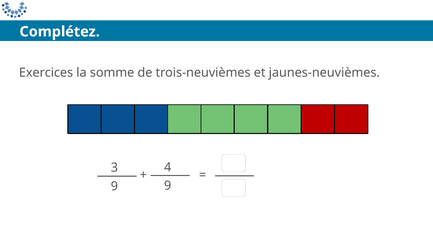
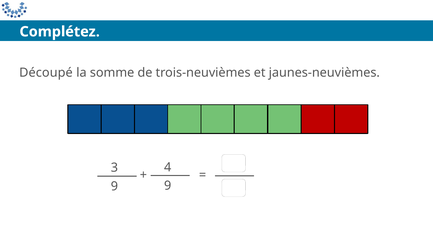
Exercices: Exercices -> Découpé (46, 73)
